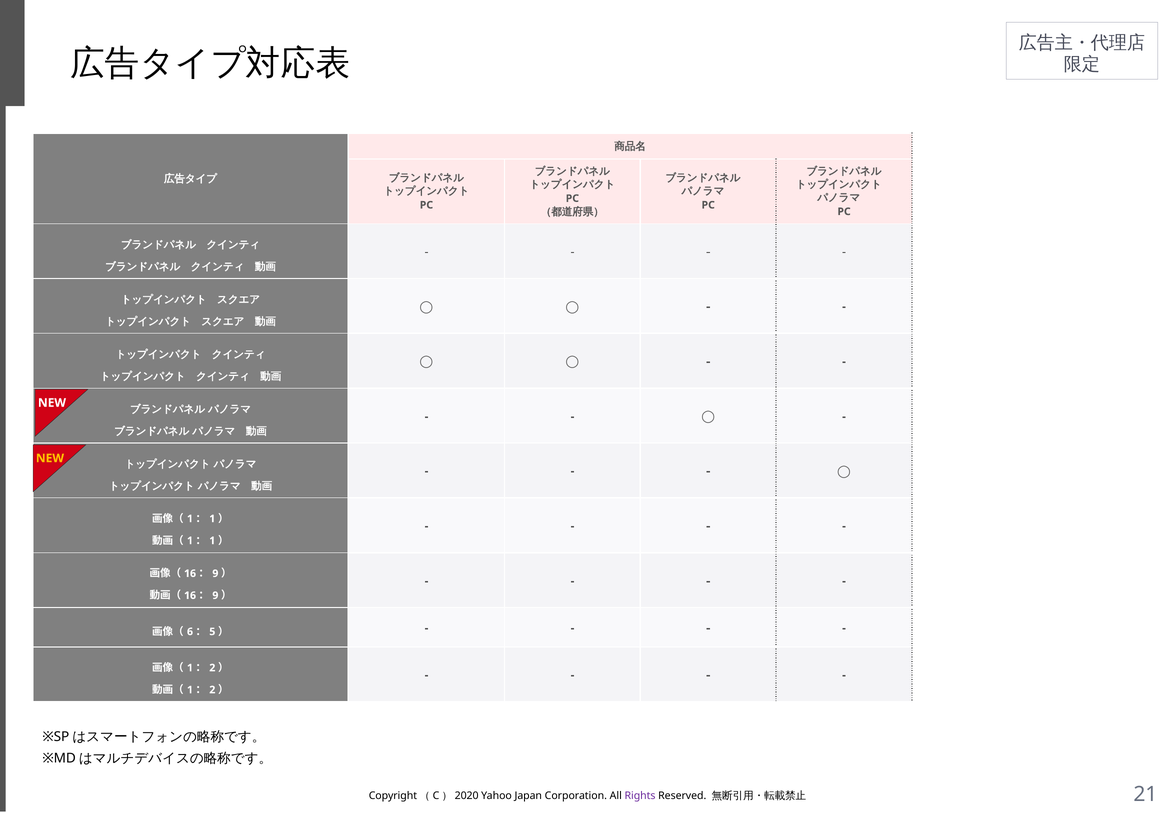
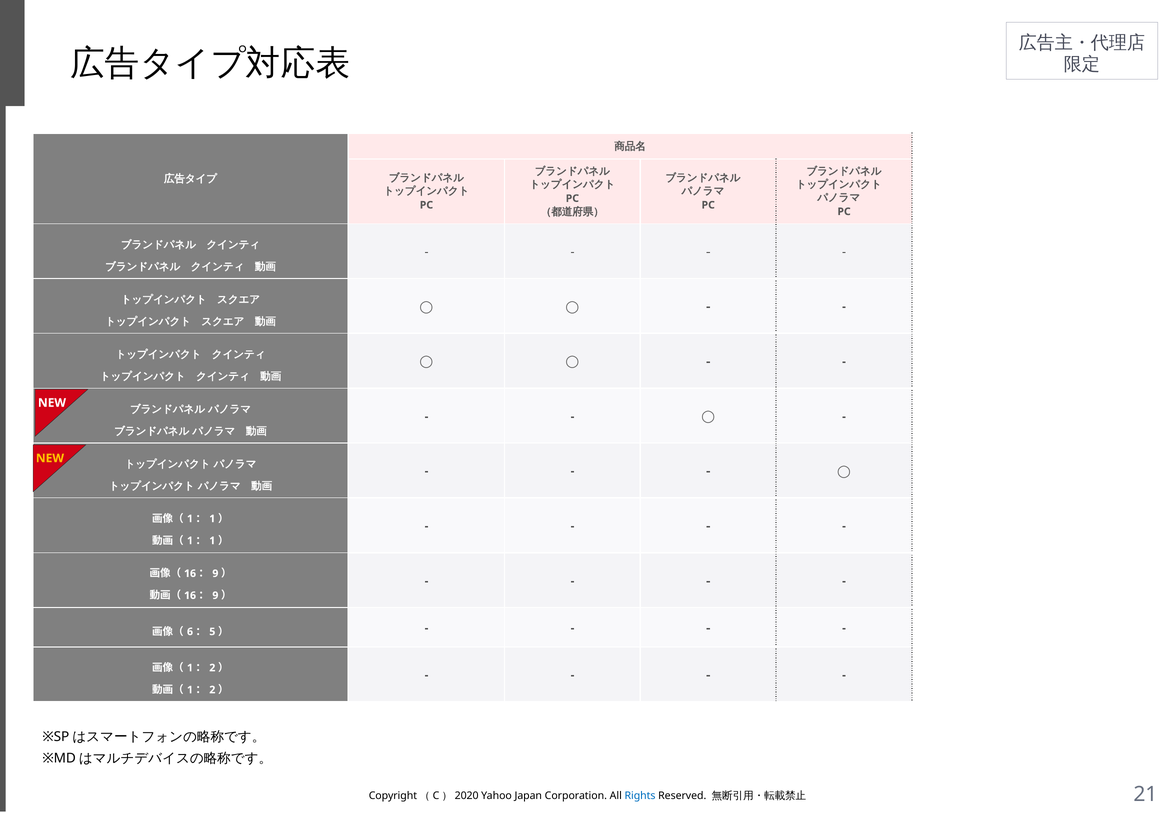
Rights colour: purple -> blue (640, 796)
